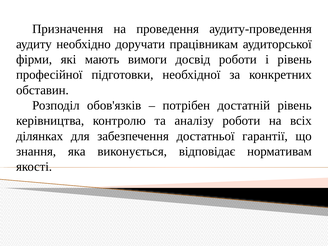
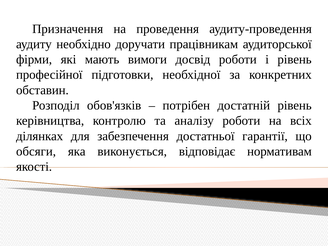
знання: знання -> обсяги (36, 151)
